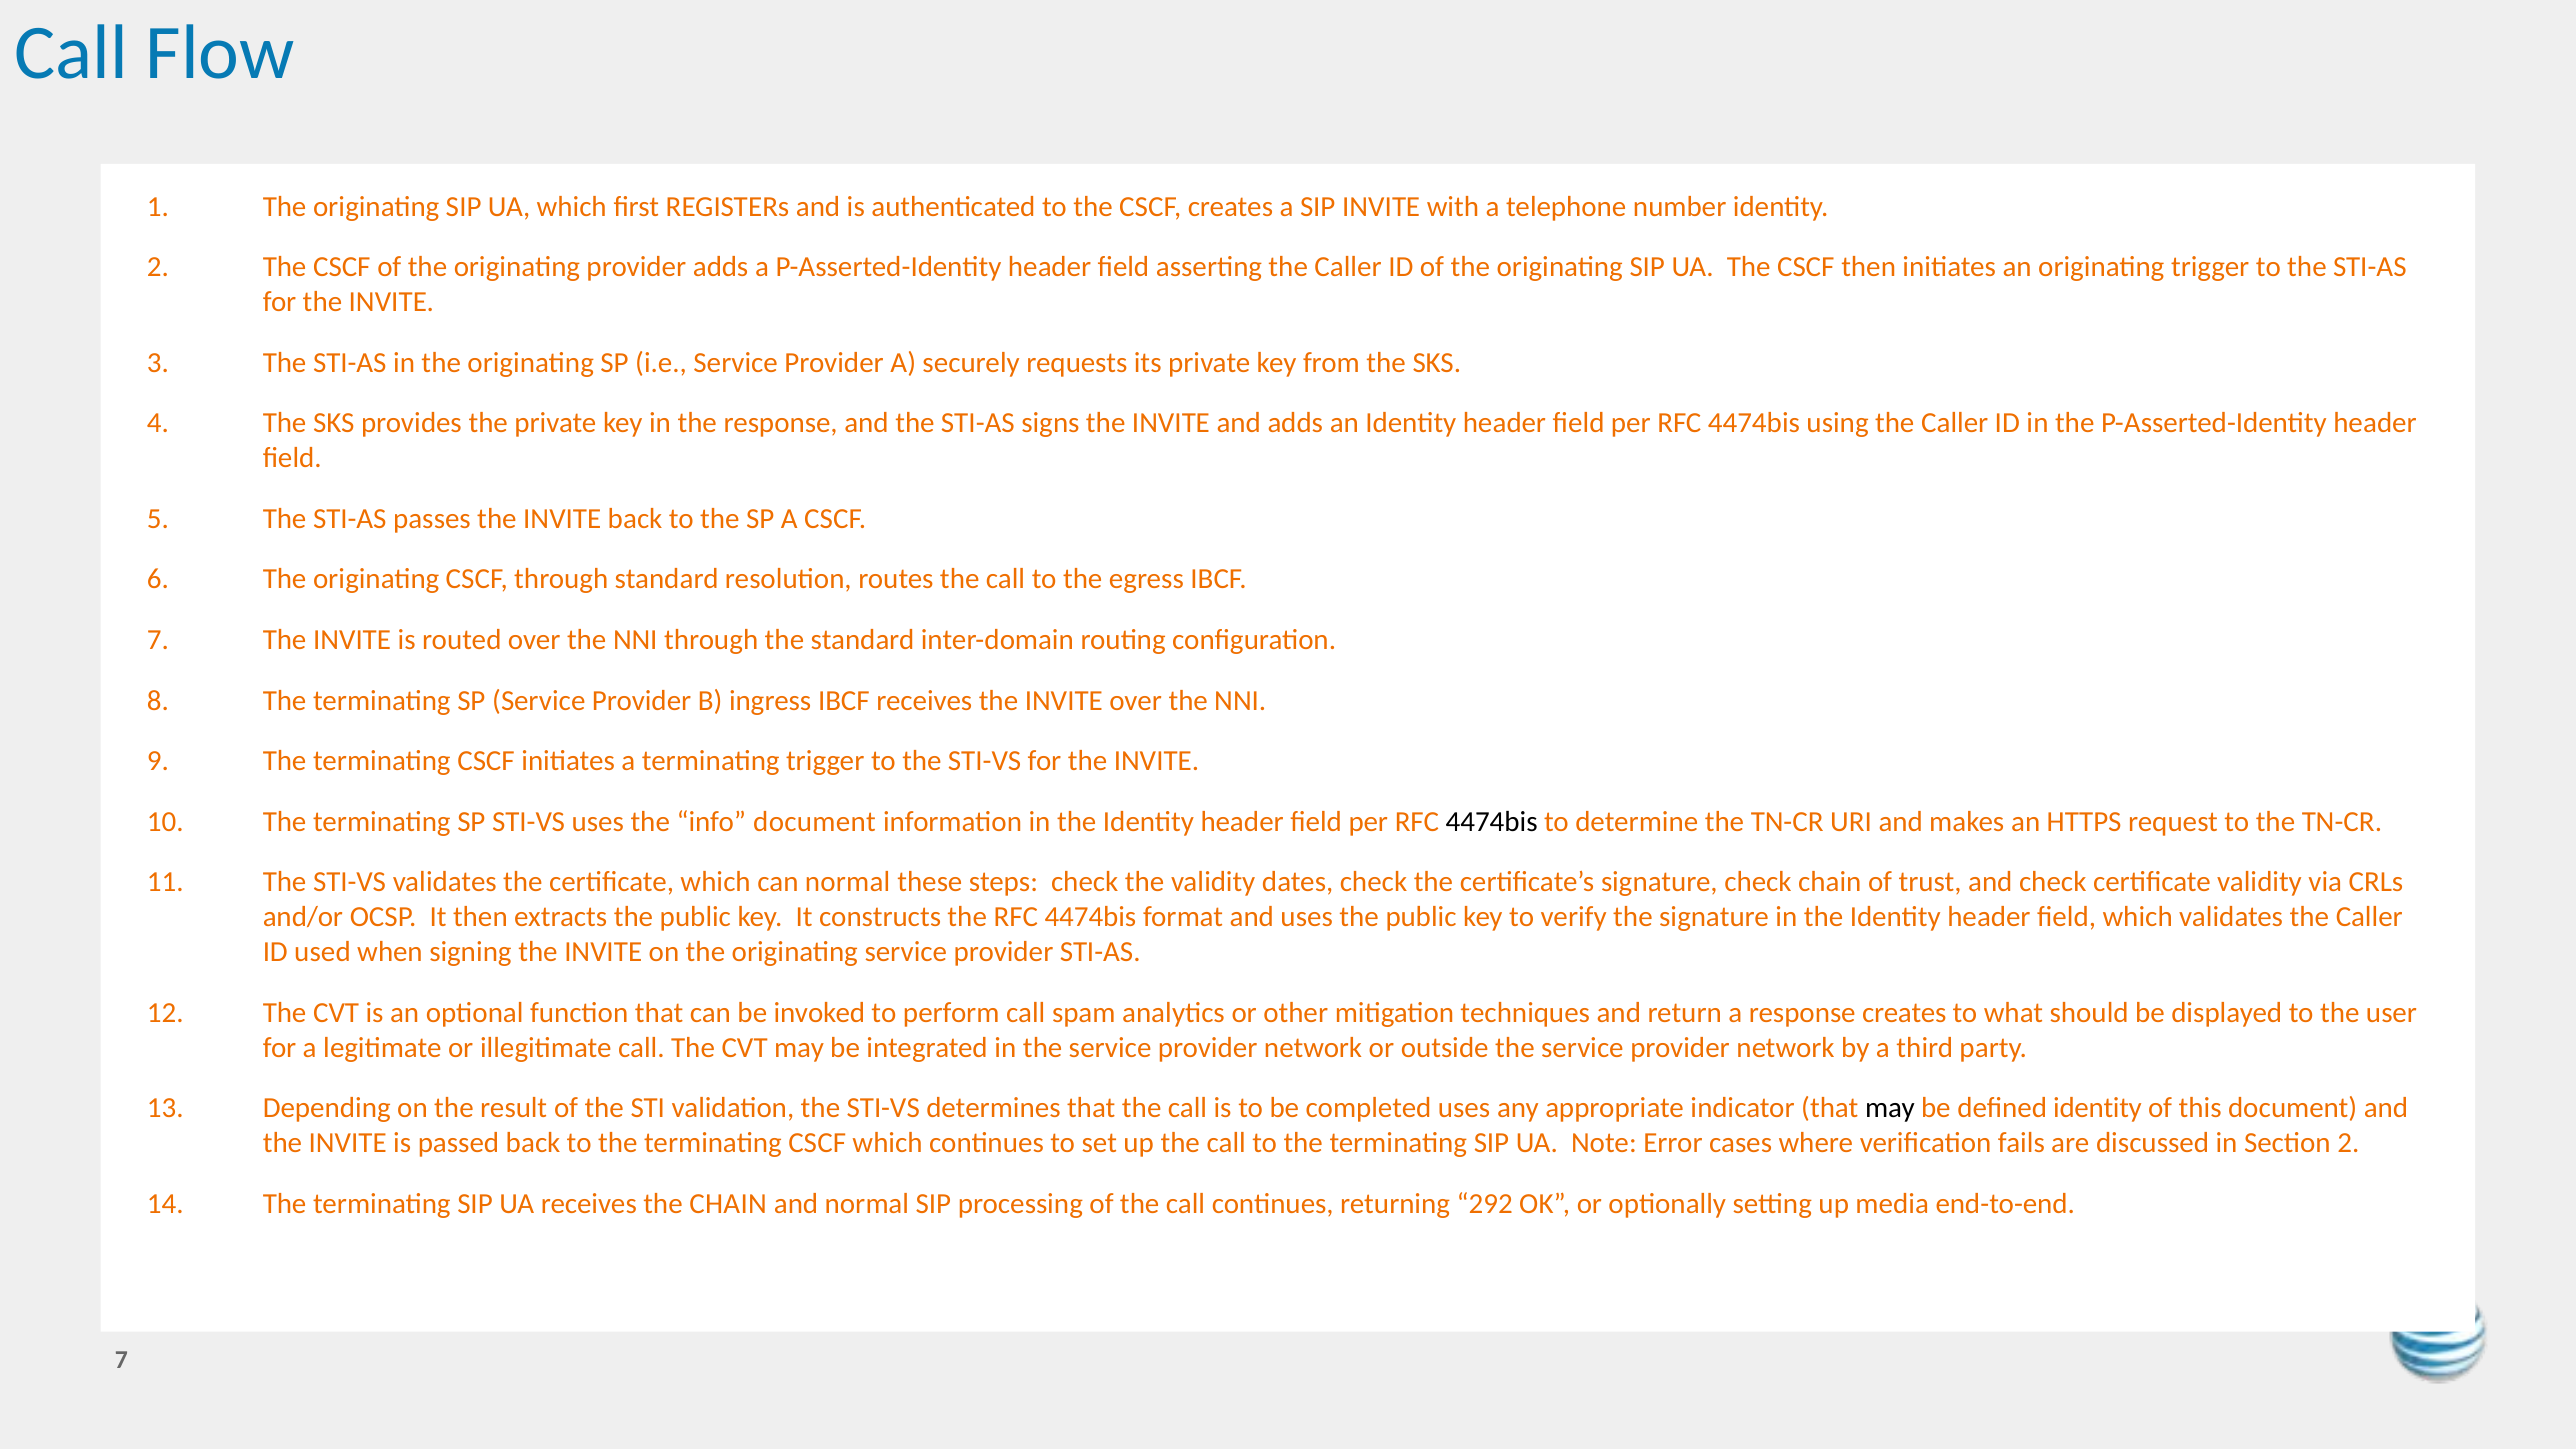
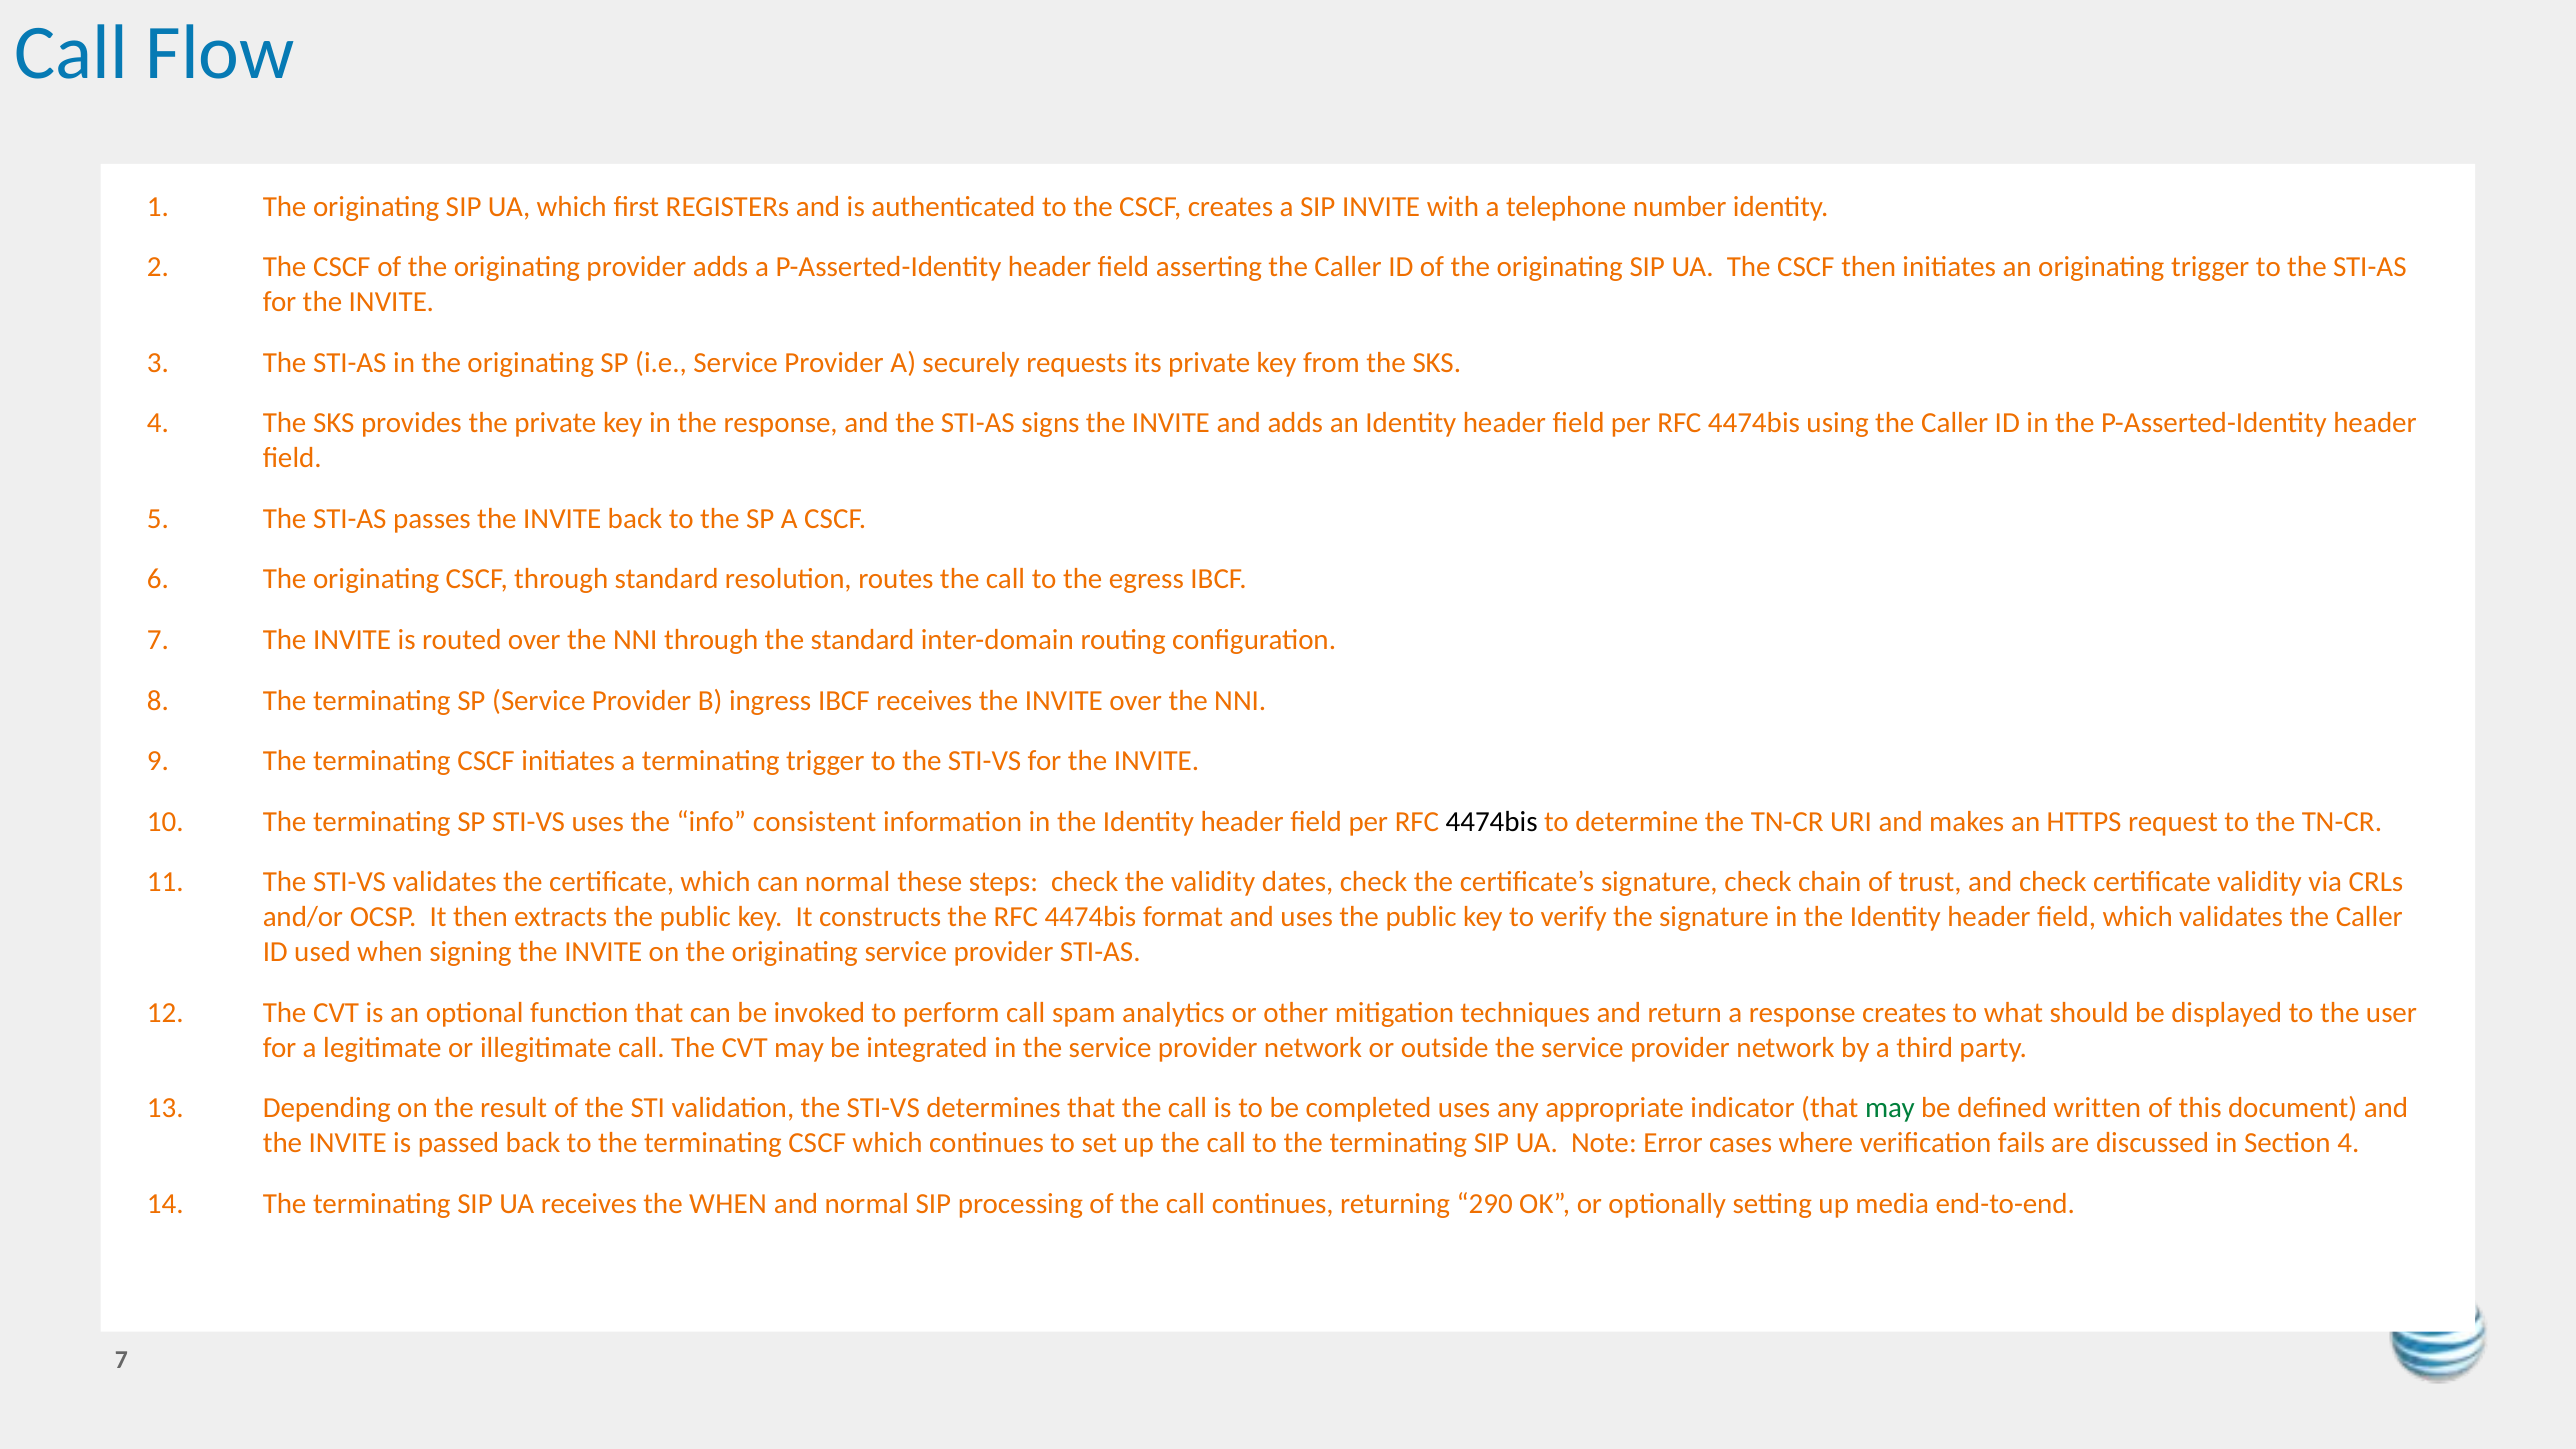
info document: document -> consistent (815, 822)
may colour: black -> green (1890, 1108)
defined identity: identity -> written (2097, 1108)
Section 2: 2 -> 4 (2348, 1143)
the CHAIN: CHAIN -> WHEN (728, 1204)
292: 292 -> 290 (1485, 1204)
